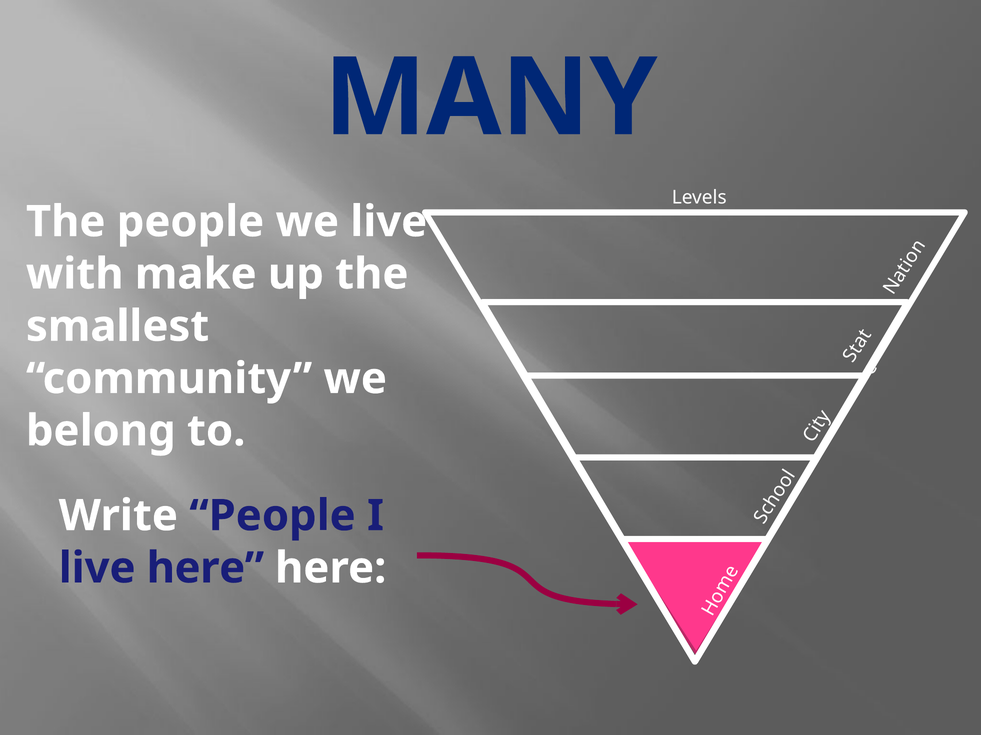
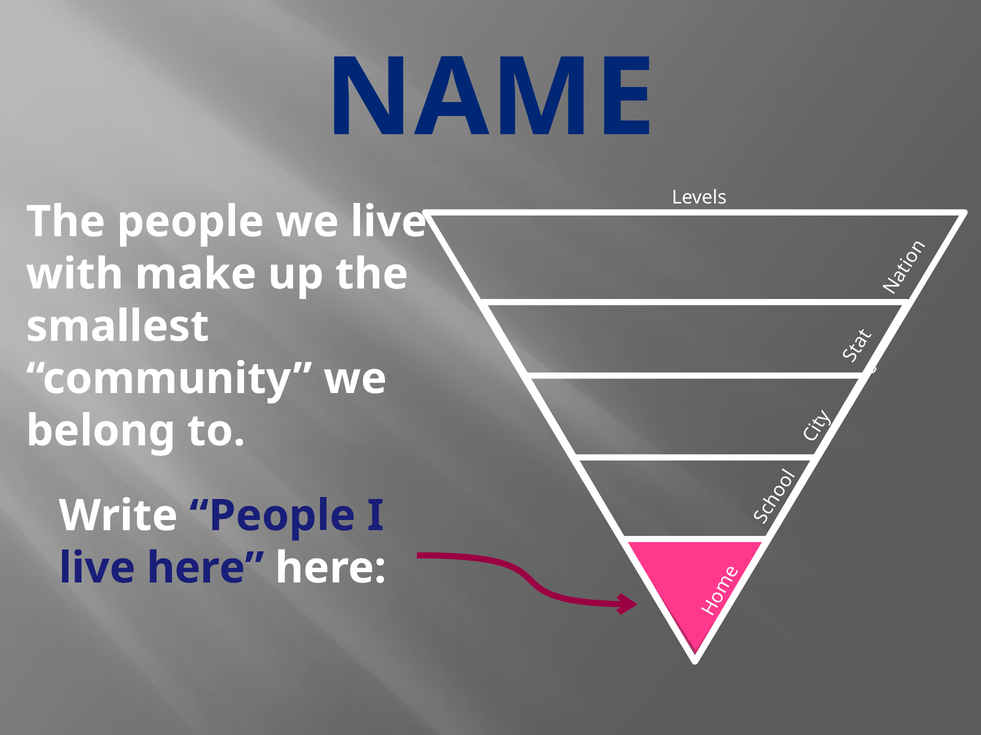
MANY: MANY -> NAME (490, 98)
